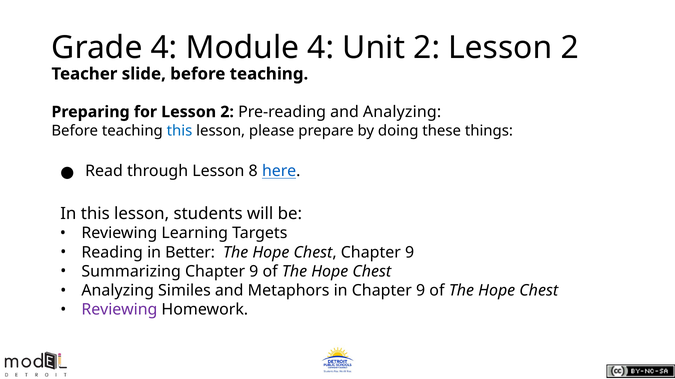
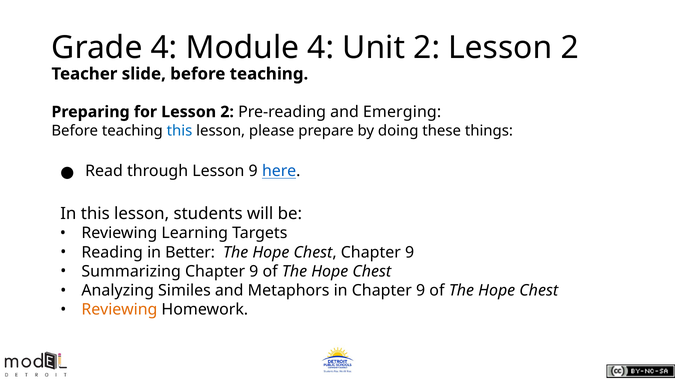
and Analyzing: Analyzing -> Emerging (402, 112)
Lesson 8: 8 -> 9 (253, 171)
Reviewing colour: purple -> orange (119, 310)
